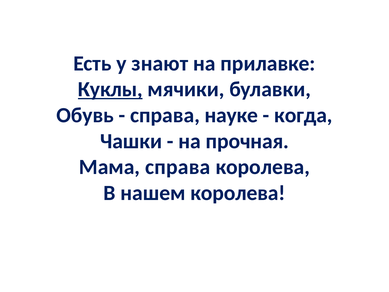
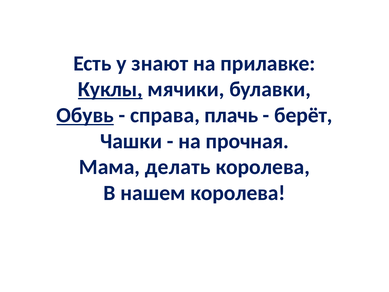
Обувь underline: none -> present (85, 115)
науке: науке -> плачь (231, 115)
когда: когда -> берёт (303, 115)
Мама справа: справа -> делать (178, 167)
